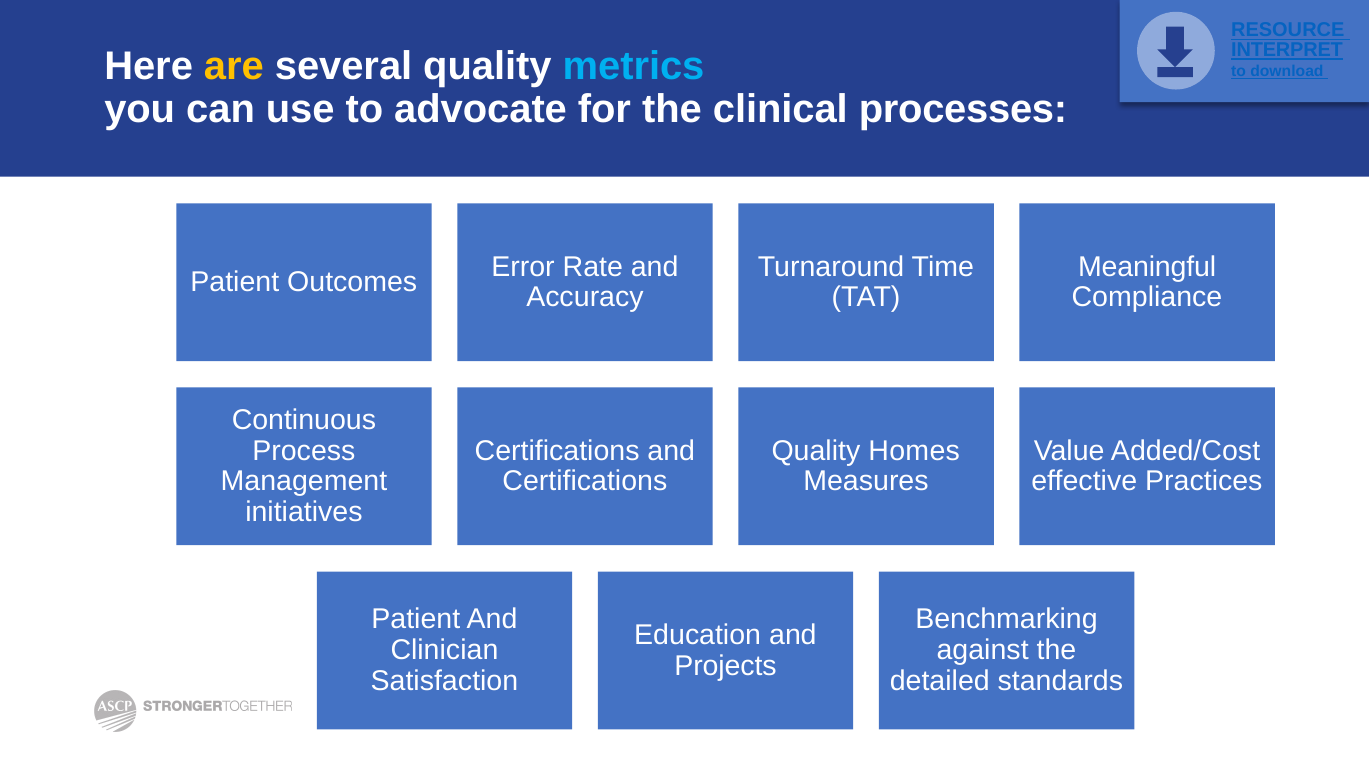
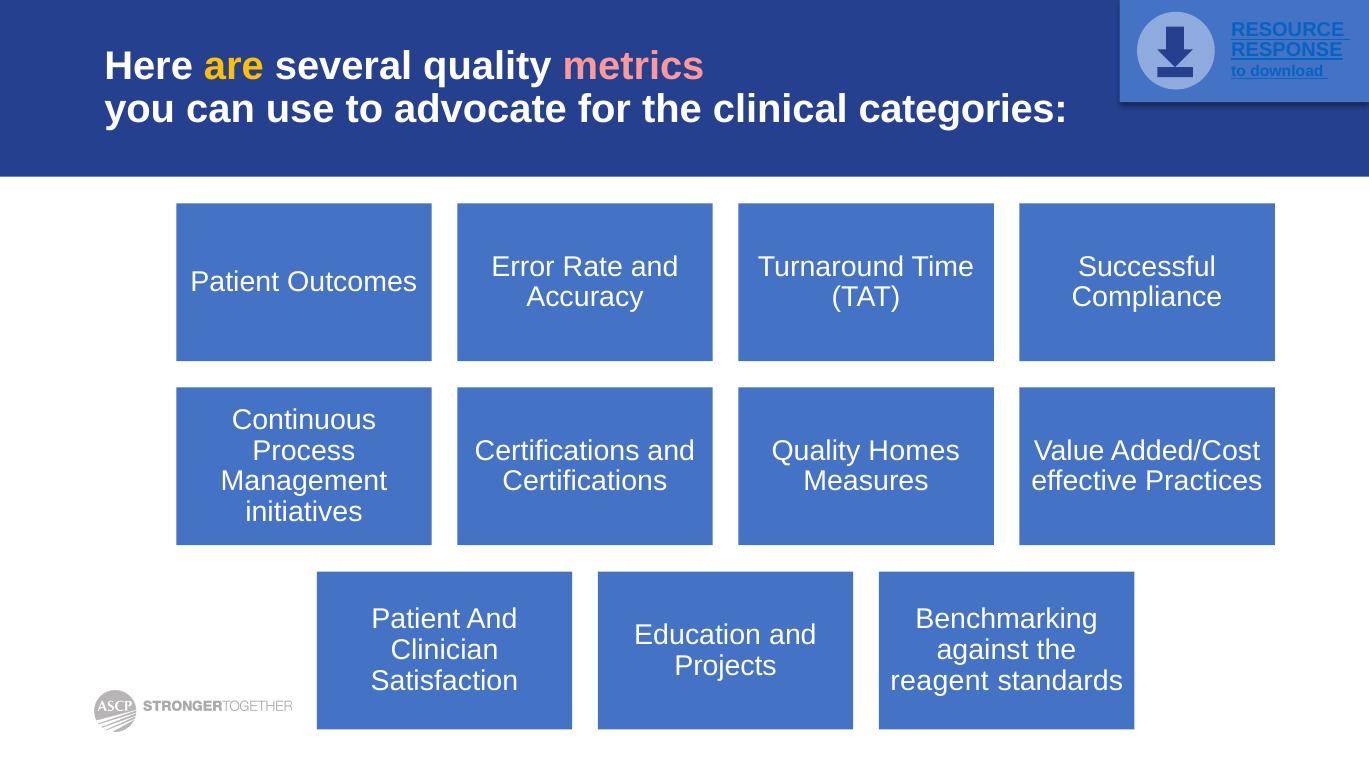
INTERPRET: INTERPRET -> RESPONSE (1287, 50)
metrics colour: light blue -> pink (634, 66)
processes: processes -> categories (963, 110)
Meaningful: Meaningful -> Successful (1147, 267)
detailed: detailed -> reagent (940, 681)
